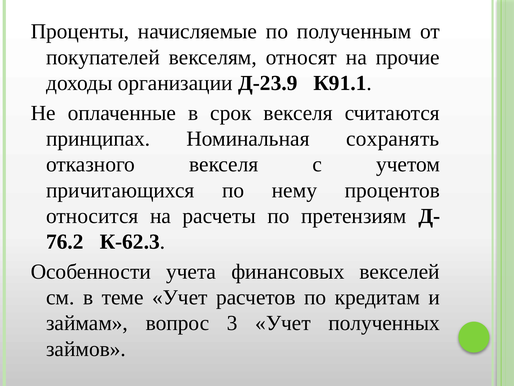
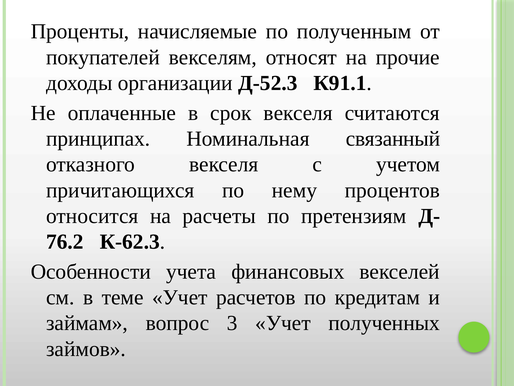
Д-23.9: Д-23.9 -> Д-52.3 (268, 83)
сохранять: сохранять -> связанный (393, 139)
